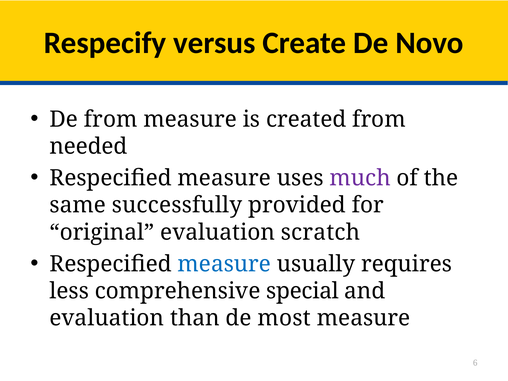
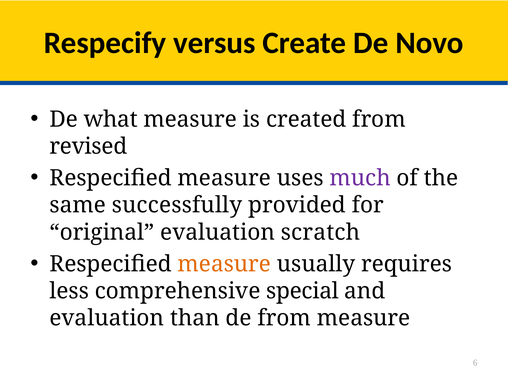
De from: from -> what (111, 119)
needed: needed -> revised (88, 146)
measure colour: blue -> orange (224, 264)
de most: most -> from (284, 318)
